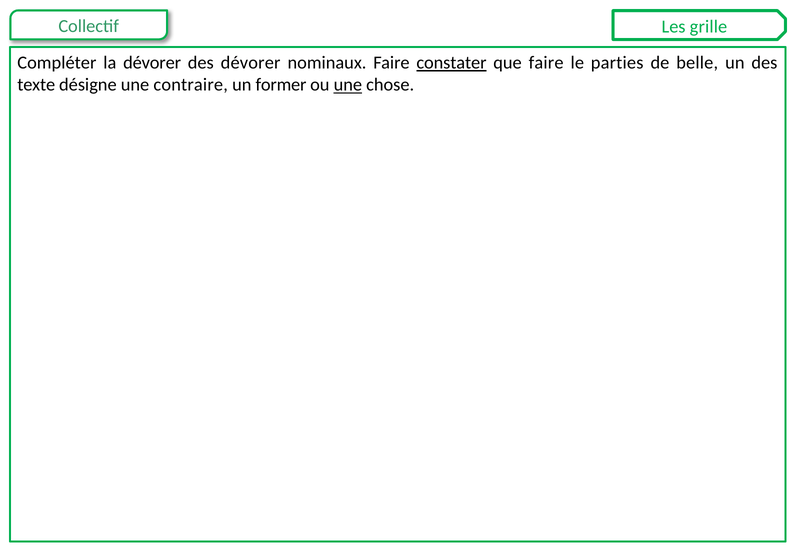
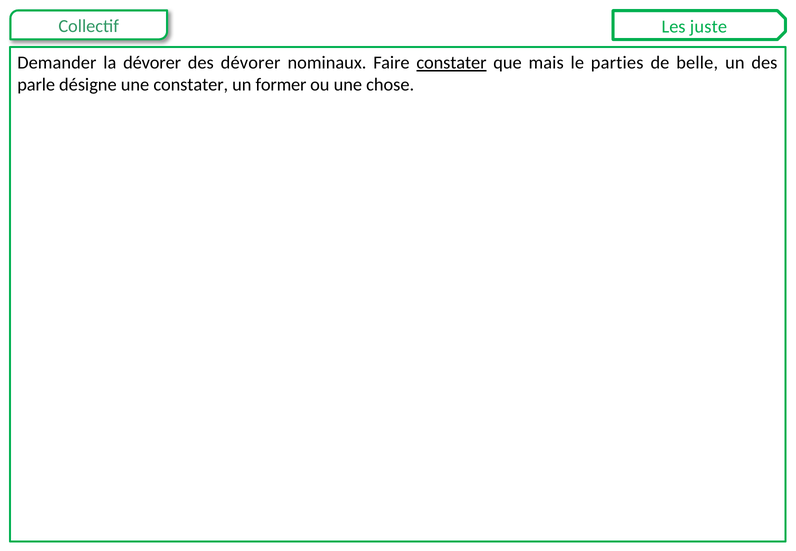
grille: grille -> juste (708, 27)
Compléter: Compléter -> Demander (57, 63)
que faire: faire -> mais (546, 63)
texte: texte -> parle (36, 85)
une contraire: contraire -> constater (191, 85)
une underline: present -> none (348, 85)
